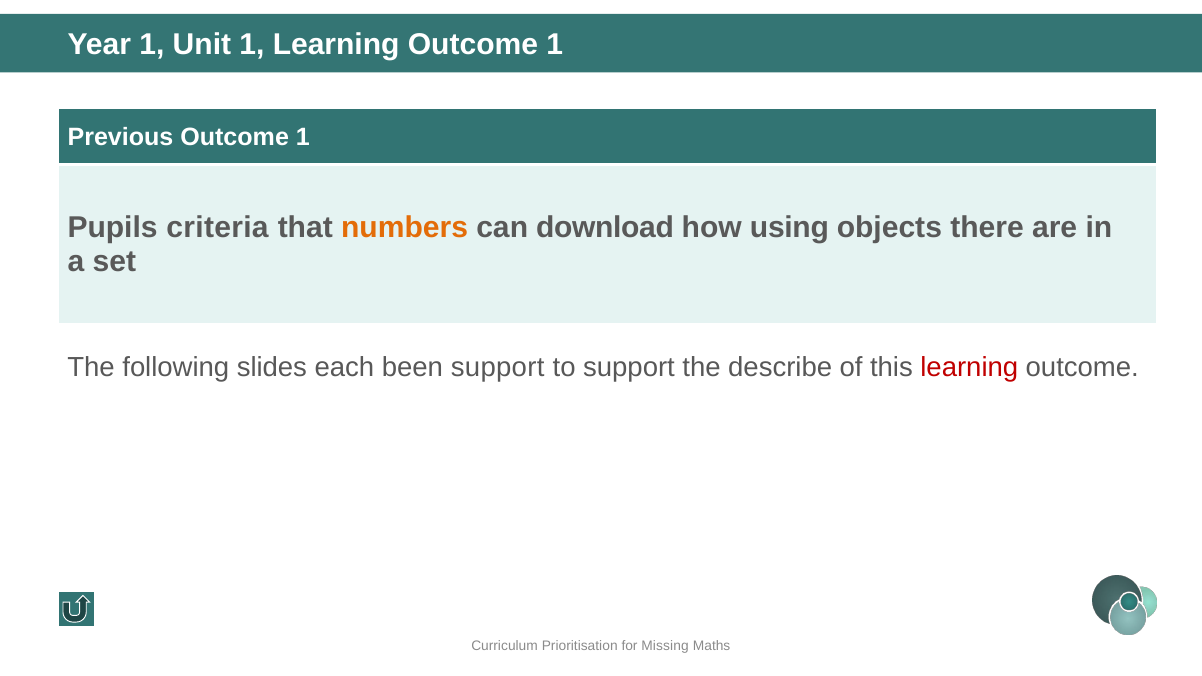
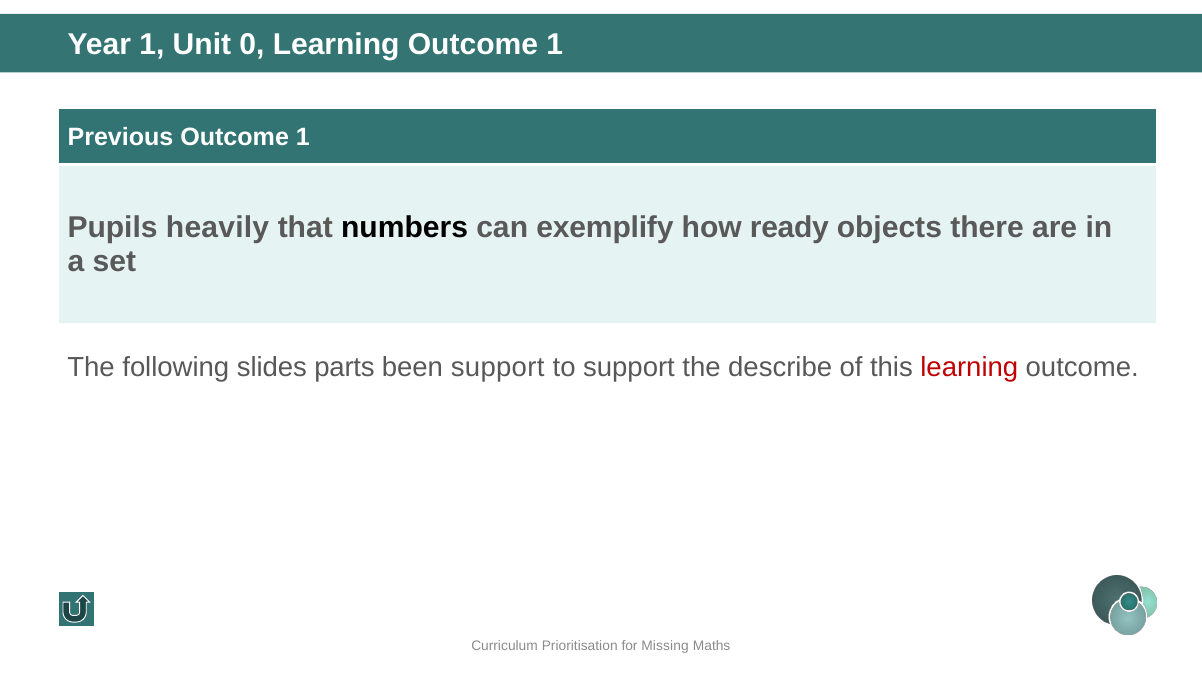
Unit 1: 1 -> 0 (252, 45)
criteria: criteria -> heavily (218, 228)
numbers colour: orange -> black (405, 228)
download: download -> exemplify (605, 228)
using: using -> ready (789, 228)
each: each -> parts (344, 368)
